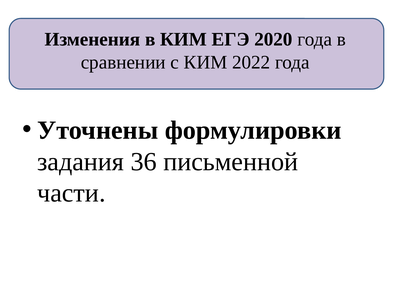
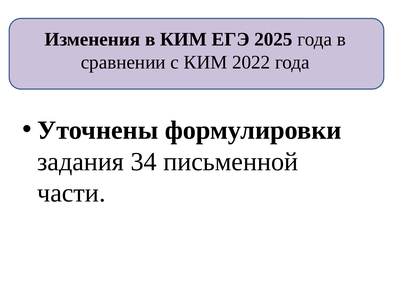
2020: 2020 -> 2025 (273, 39)
36: 36 -> 34 (144, 161)
